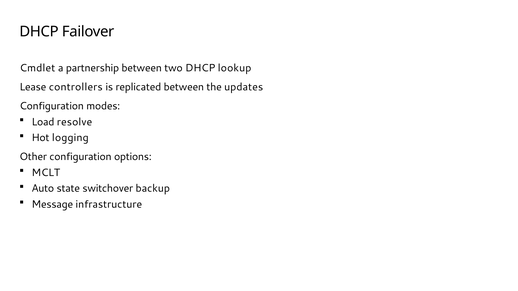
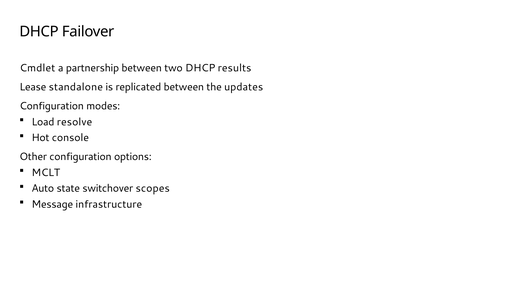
lookup: lookup -> results (235, 68)
controllers: controllers -> standalone (76, 87)
logging: logging -> console (70, 138)
backup: backup -> scopes (153, 189)
